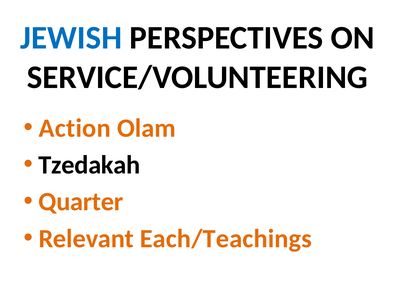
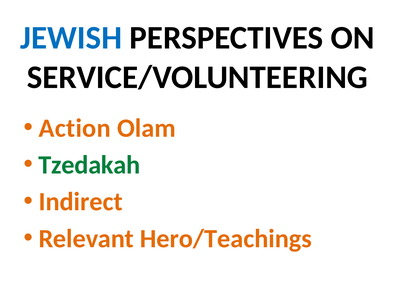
Tzedakah colour: black -> green (89, 165)
Quarter: Quarter -> Indirect (81, 202)
Each/Teachings: Each/Teachings -> Hero/Teachings (226, 239)
